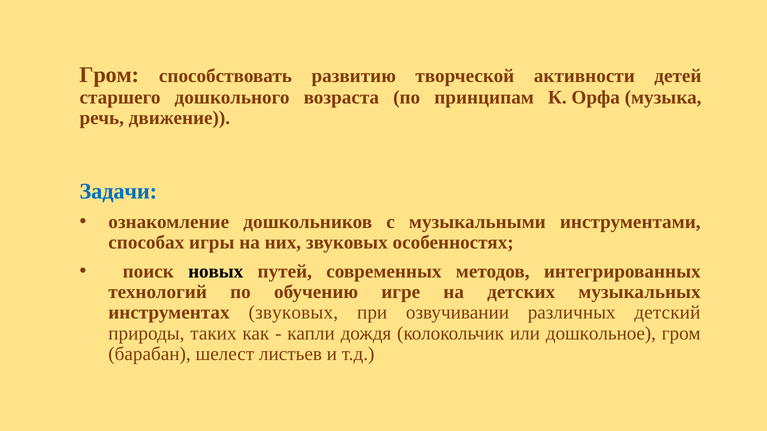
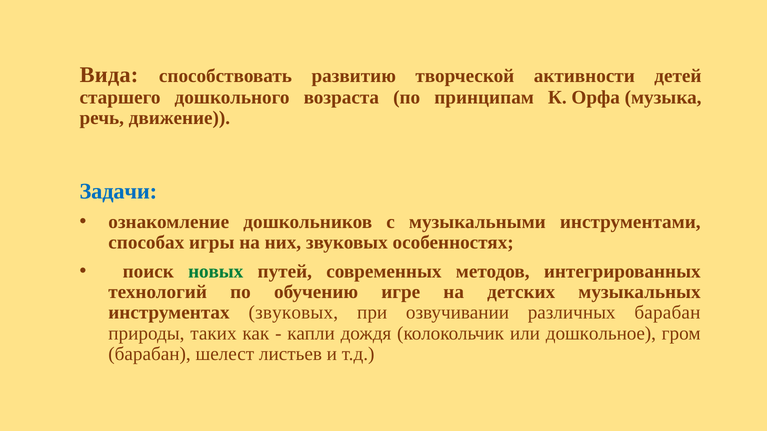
Гром: Гром -> Вида (109, 75)
новых colour: black -> green (216, 272)
различных детский: детский -> барабан (667, 313)
